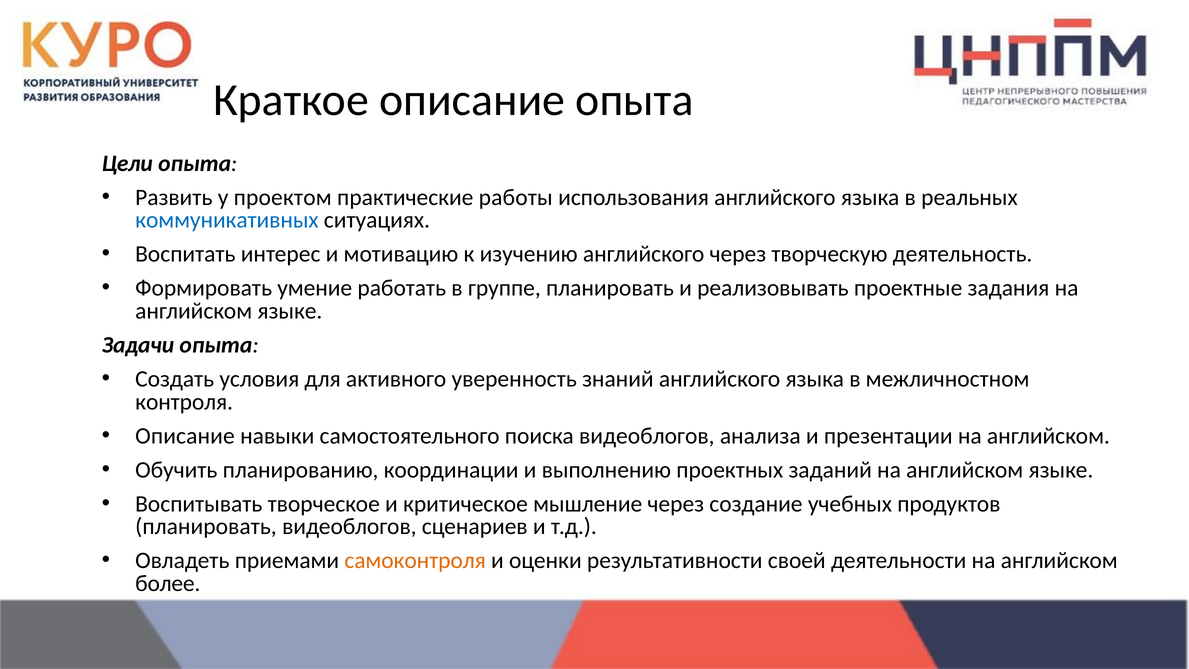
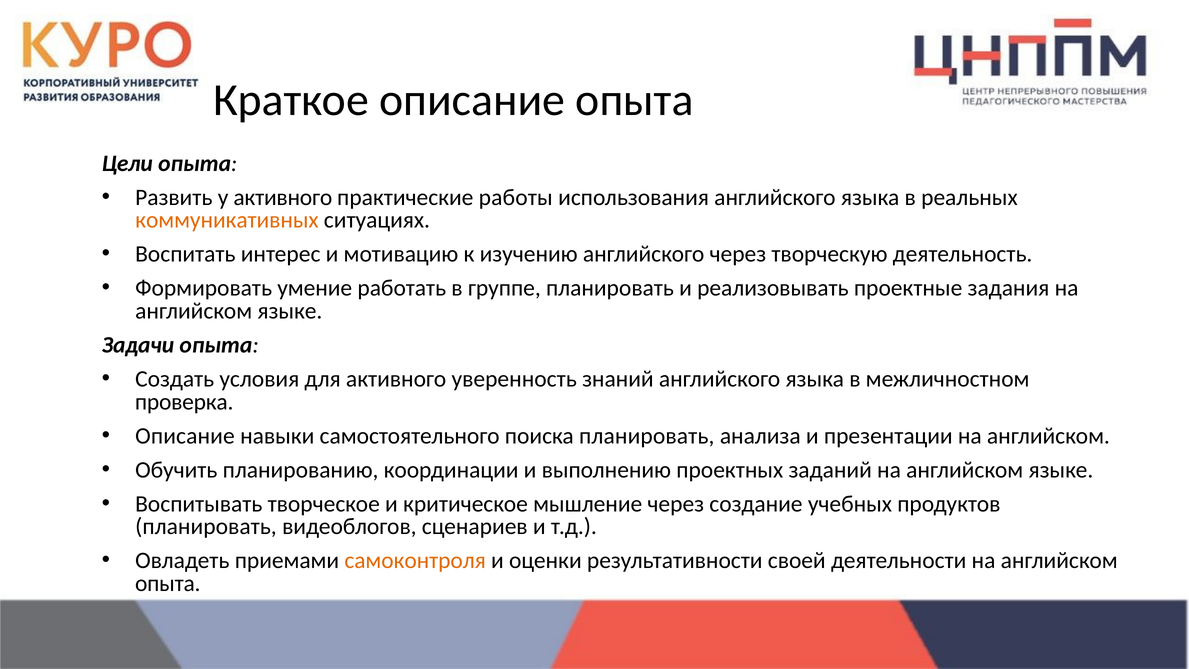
у проектом: проектом -> активного (283, 197)
коммуникативных colour: blue -> orange (227, 220)
контроля: контроля -> проверка (184, 402)
поиска видеоблогов: видеоблогов -> планировать (647, 436)
более: более -> опыта (168, 583)
